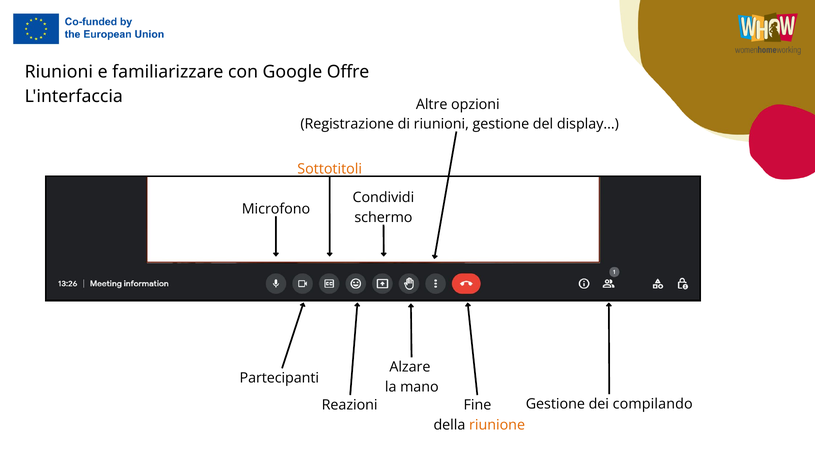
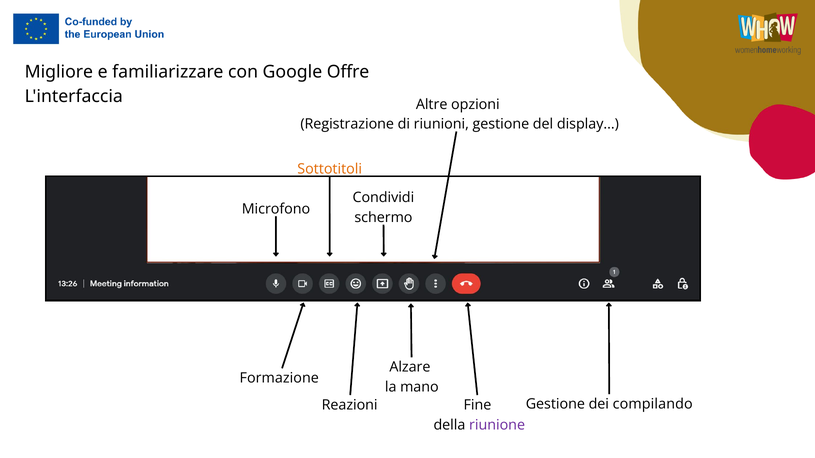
Riunioni: Riunioni -> Migliore (59, 72)
Partecipanti: Partecipanti -> Formazione (279, 378)
riunione colour: orange -> purple (497, 425)
